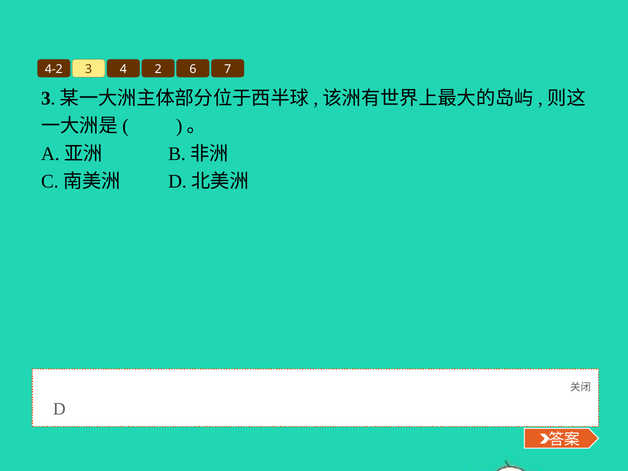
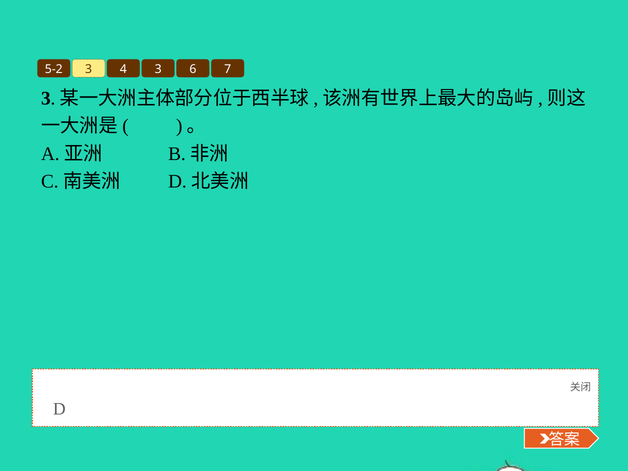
4-2: 4-2 -> 5-2 (54, 69)
4 2: 2 -> 3 (158, 69)
